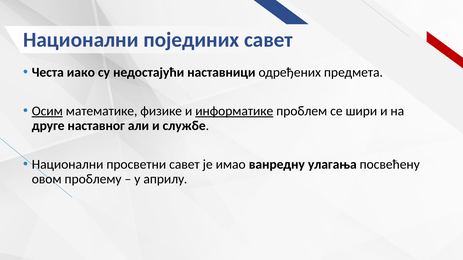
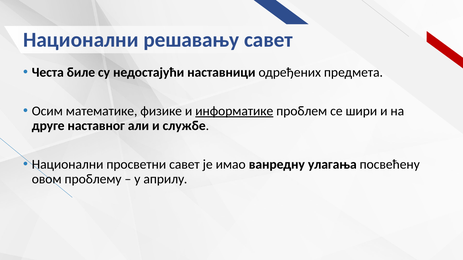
појединих: појединих -> решавању (191, 40)
иако: иако -> биле (81, 72)
Осим underline: present -> none (47, 111)
